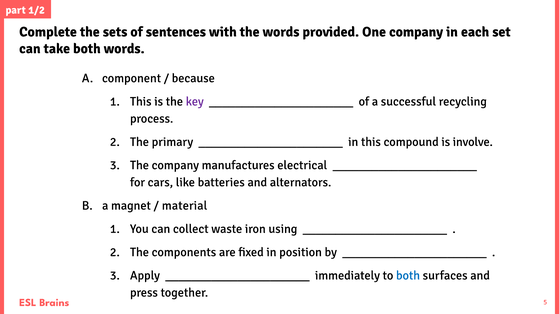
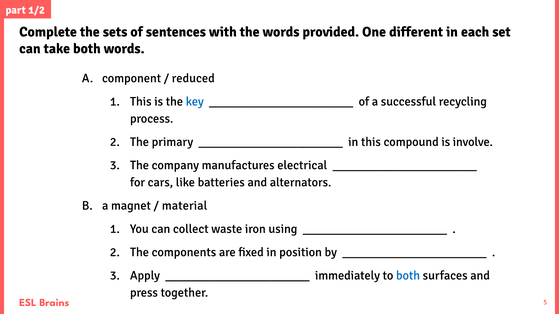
One company: company -> different (416, 32)
because: because -> reduced (193, 78)
key colour: purple -> blue (195, 102)
